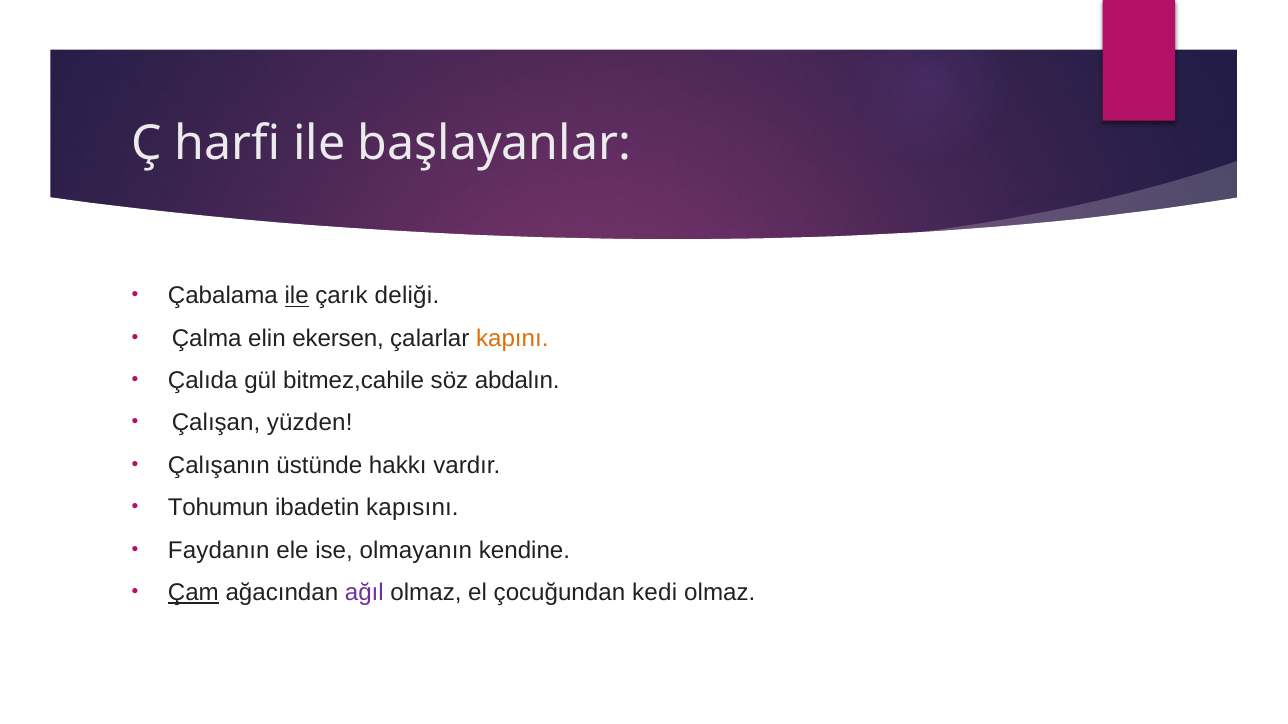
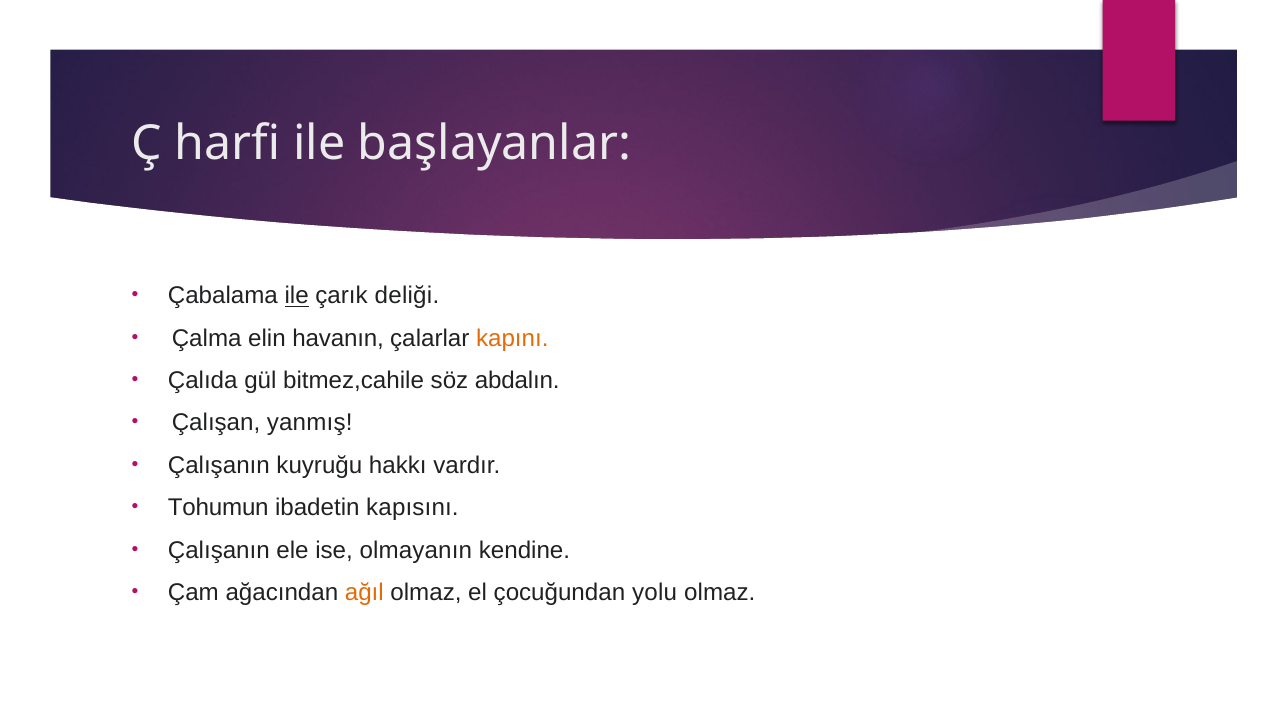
ekersen: ekersen -> havanın (338, 338)
yüzden: yüzden -> yanmış (310, 423)
üstünde: üstünde -> kuyruğu (319, 466)
Faydanın: Faydanın -> Çalışanın (219, 550)
Çam underline: present -> none (193, 593)
ağıl colour: purple -> orange (364, 593)
kedi: kedi -> yolu (655, 593)
